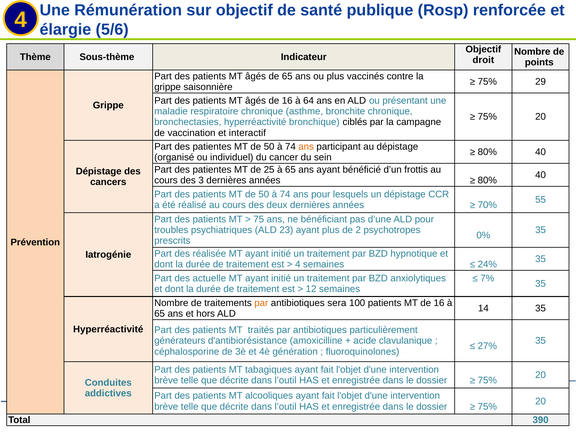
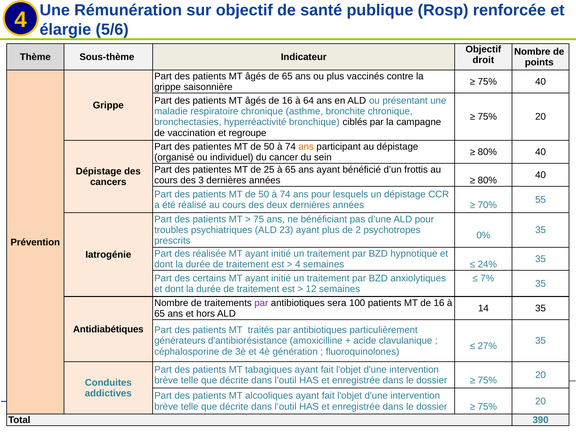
75% 29: 29 -> 40 (541, 82)
interactif: interactif -> regroupe (248, 133)
actuelle: actuelle -> certains (209, 278)
par colour: orange -> purple (261, 303)
Hyperréactivité: Hyperréactivité -> Antidiabétiques (108, 329)
